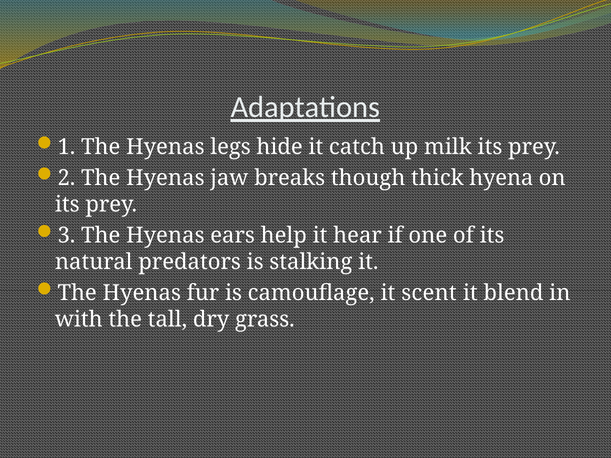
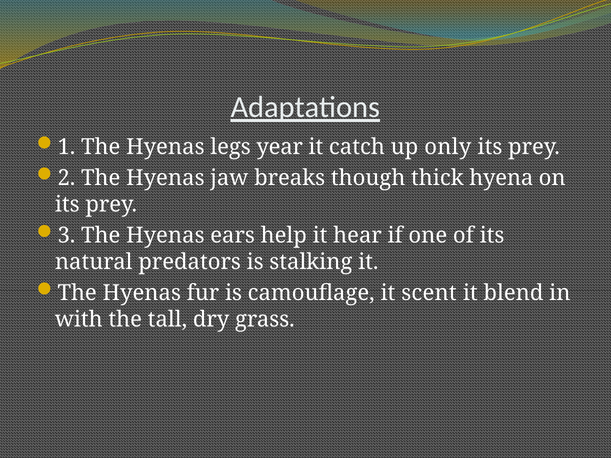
hide: hide -> year (280, 147)
milk: milk -> only (448, 147)
